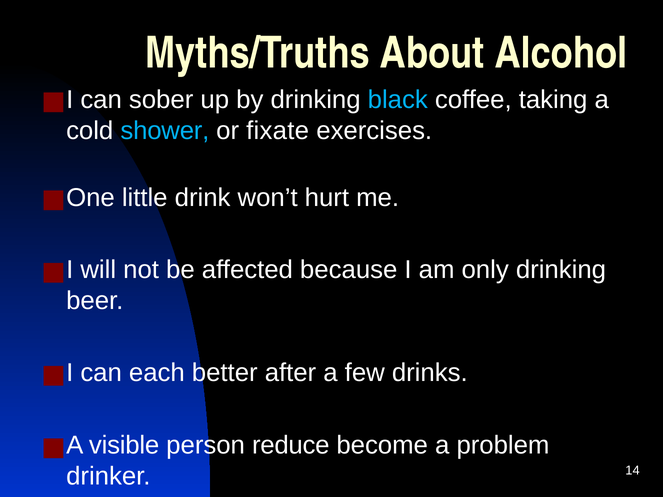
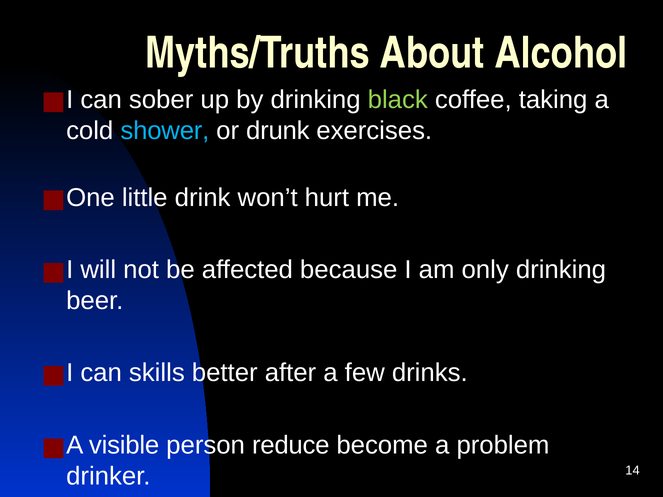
black colour: light blue -> light green (398, 100)
fixate: fixate -> drunk (278, 131)
each: each -> skills (157, 373)
